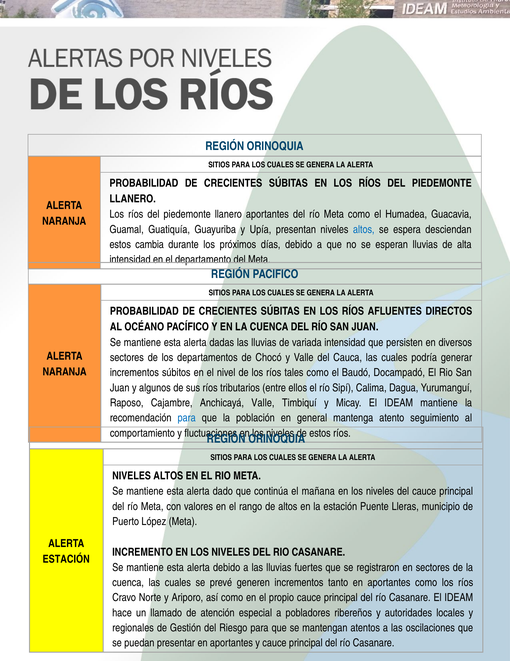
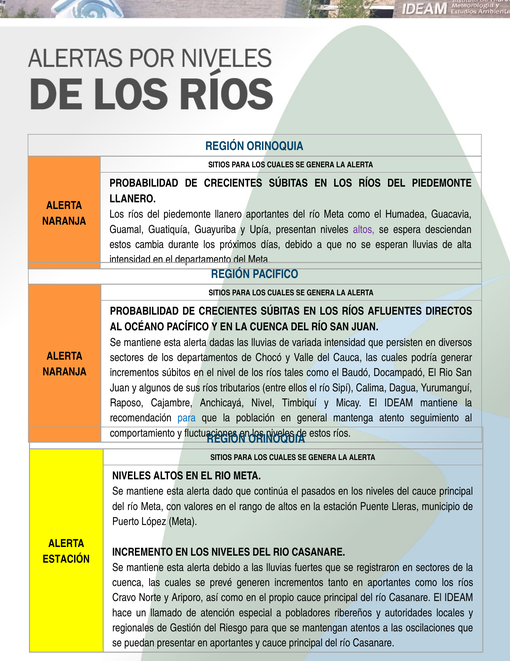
altos colour: blue -> purple (364, 229)
Anchicayá Valle: Valle -> Nivel (263, 402)
mañana: mañana -> pasados (318, 491)
